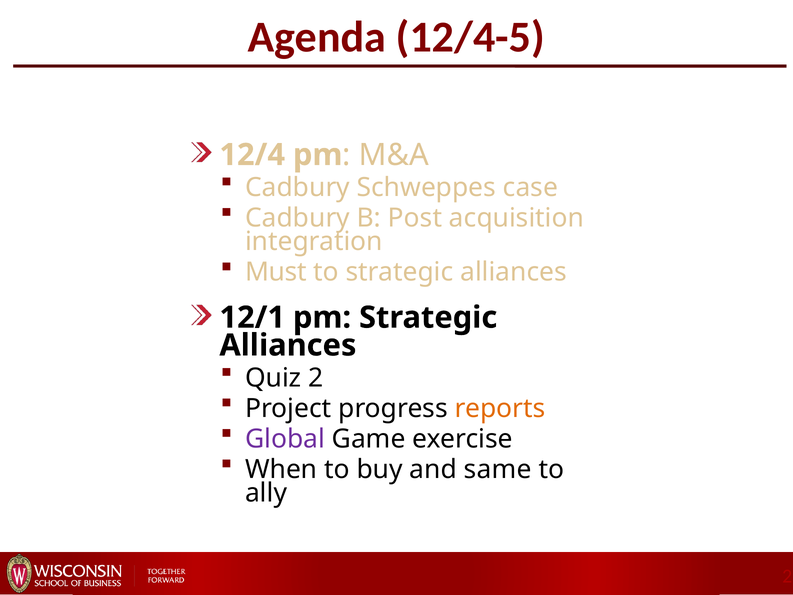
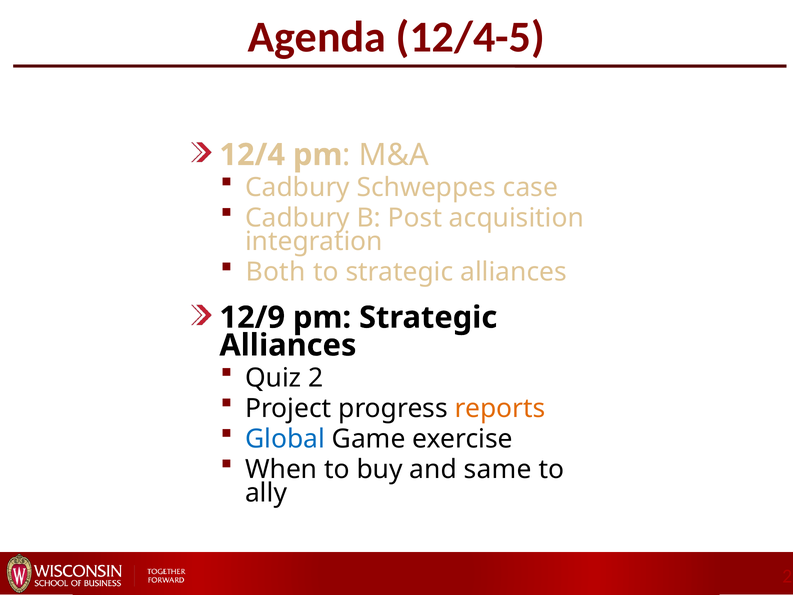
Must: Must -> Both (276, 272)
12/1: 12/1 -> 12/9 (252, 317)
Global colour: purple -> blue (285, 439)
